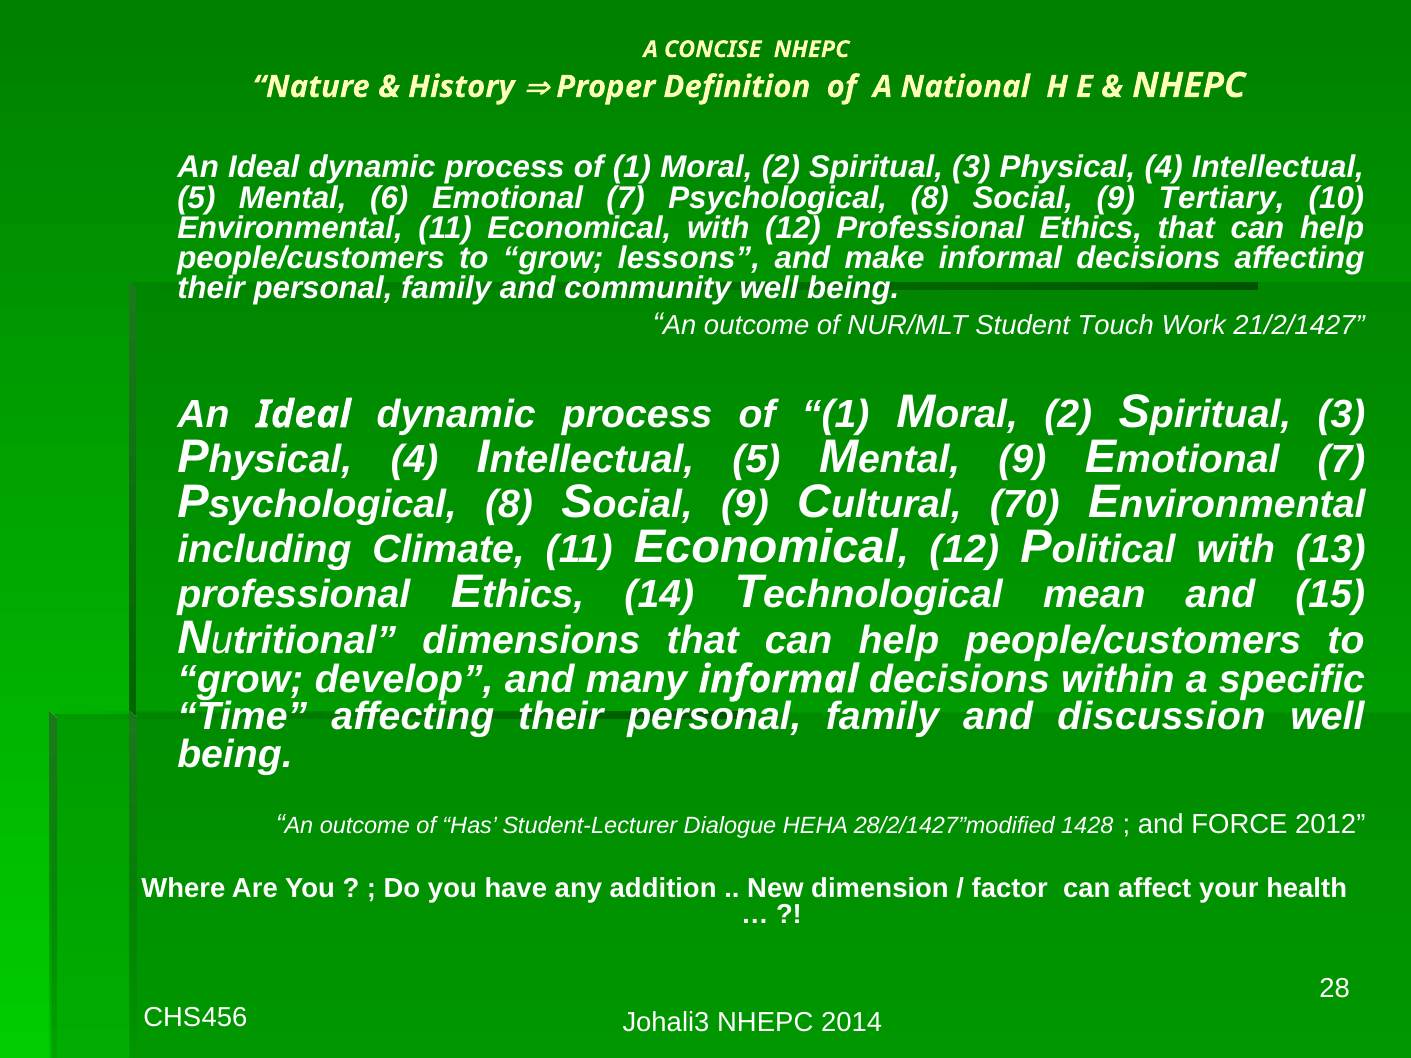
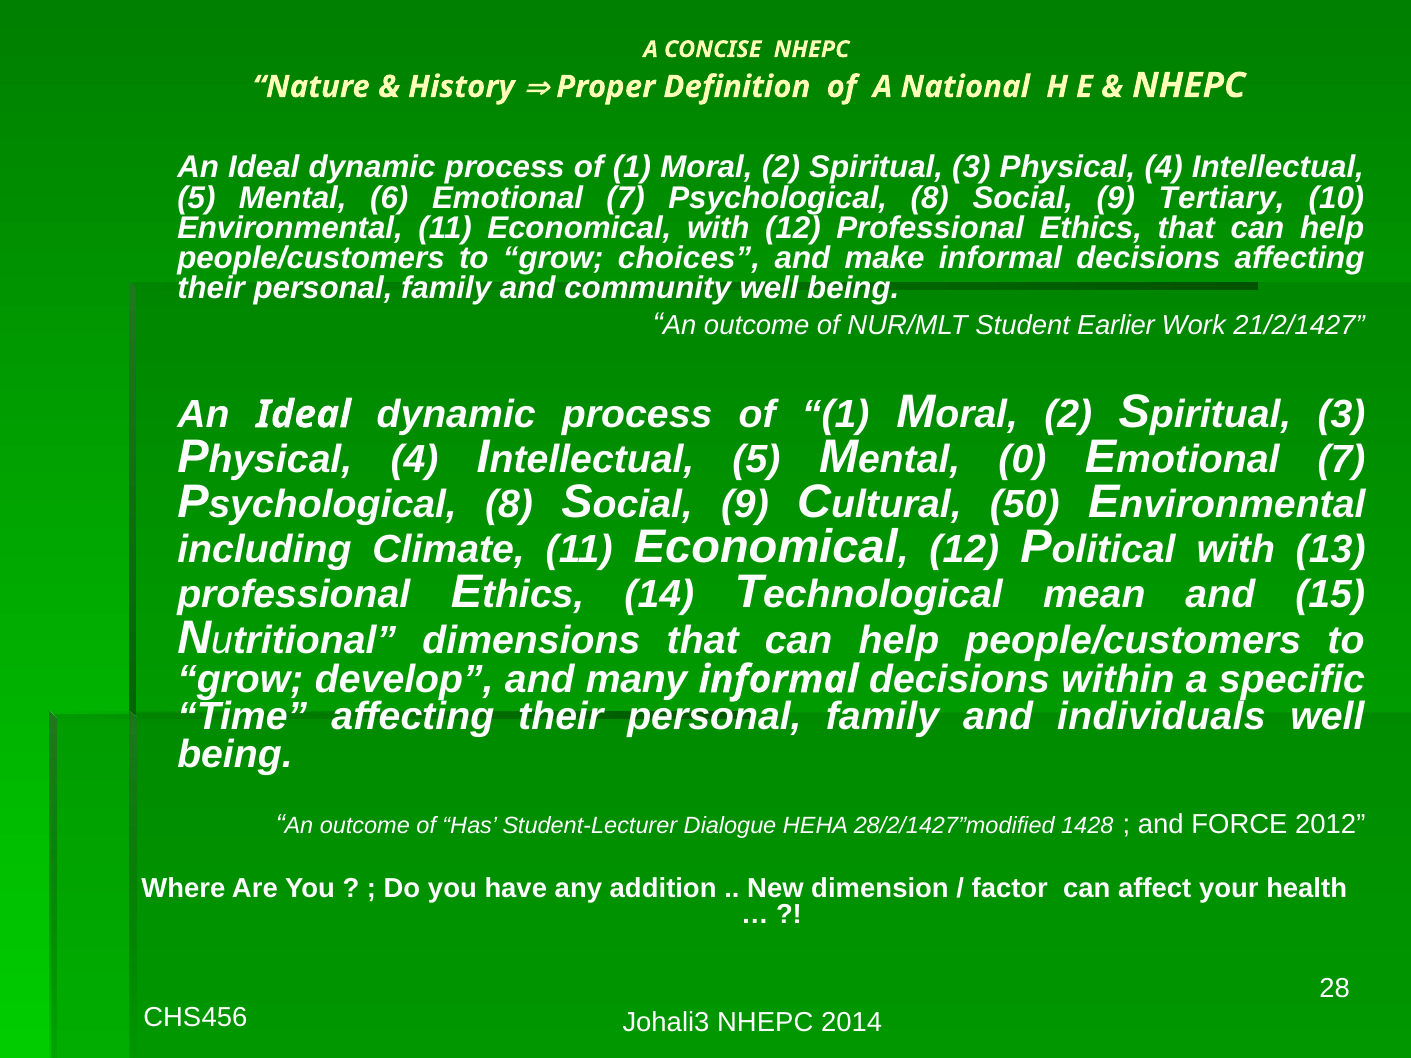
lessons: lessons -> choices (689, 258)
Touch: Touch -> Earlier (1116, 326)
9: 9 -> 0 (1022, 460)
70: 70 -> 50 (1025, 505)
discussion: discussion -> individuals (1161, 717)
